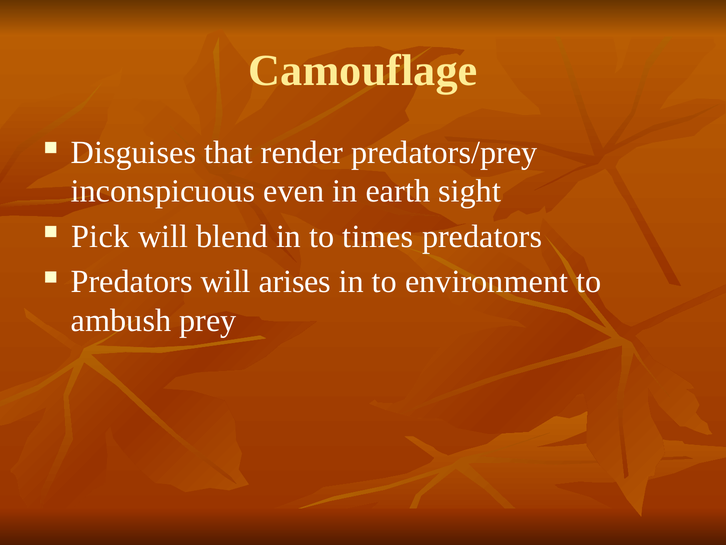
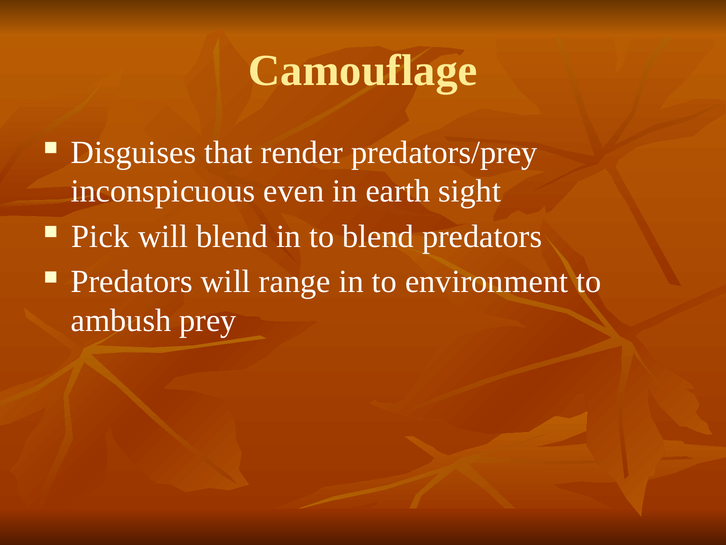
to times: times -> blend (378, 236)
arises: arises -> range (295, 281)
